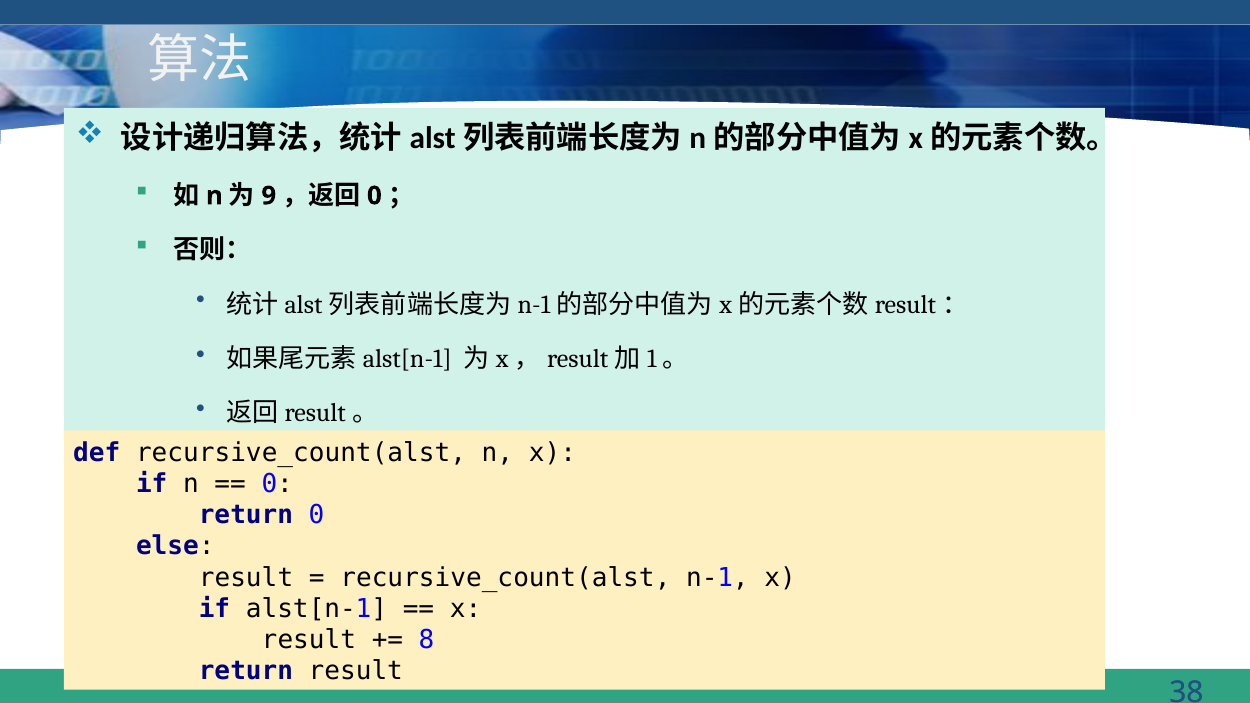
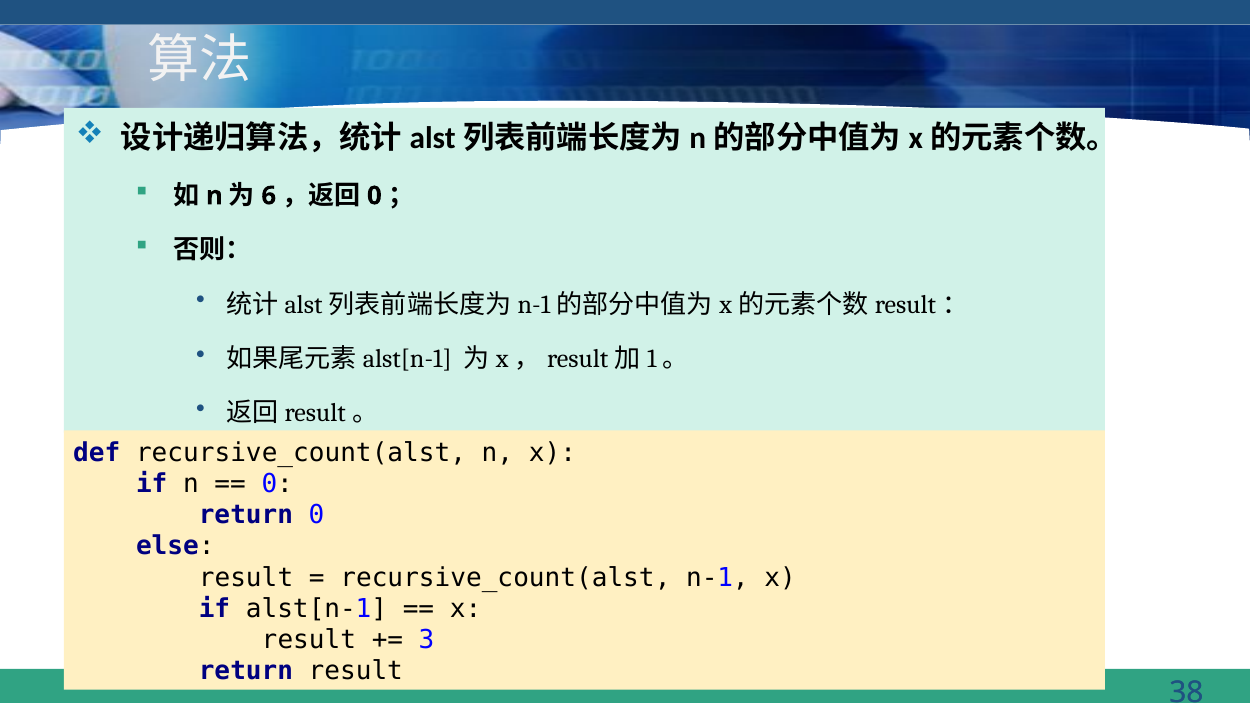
9: 9 -> 6 (269, 196)
8: 8 -> 3 (427, 640)
